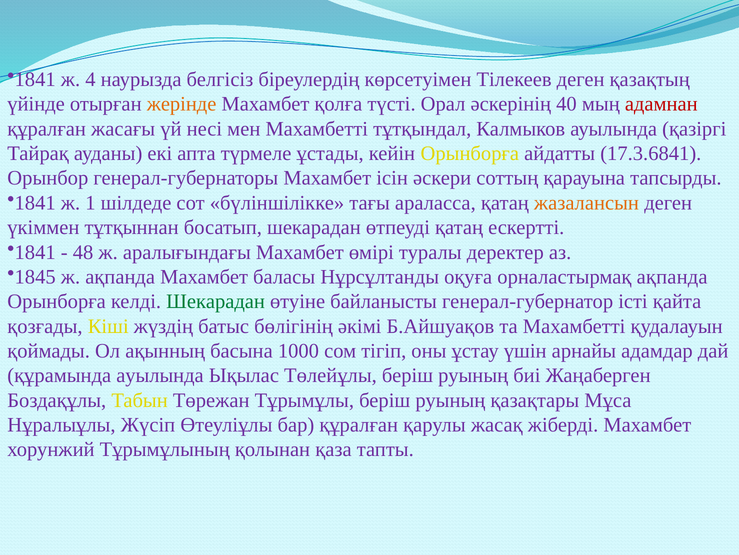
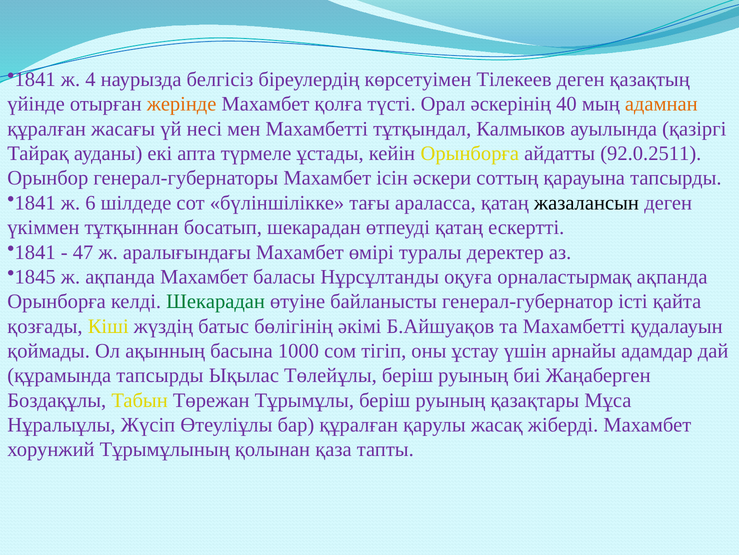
адамнан colour: red -> orange (661, 104)
17.3.6841: 17.3.6841 -> 92.0.2511 (651, 153)
1: 1 -> 6 (90, 203)
жазалансын colour: orange -> black (586, 203)
48: 48 -> 47 (83, 252)
құрамында ауылында: ауылында -> тапсырды (160, 375)
